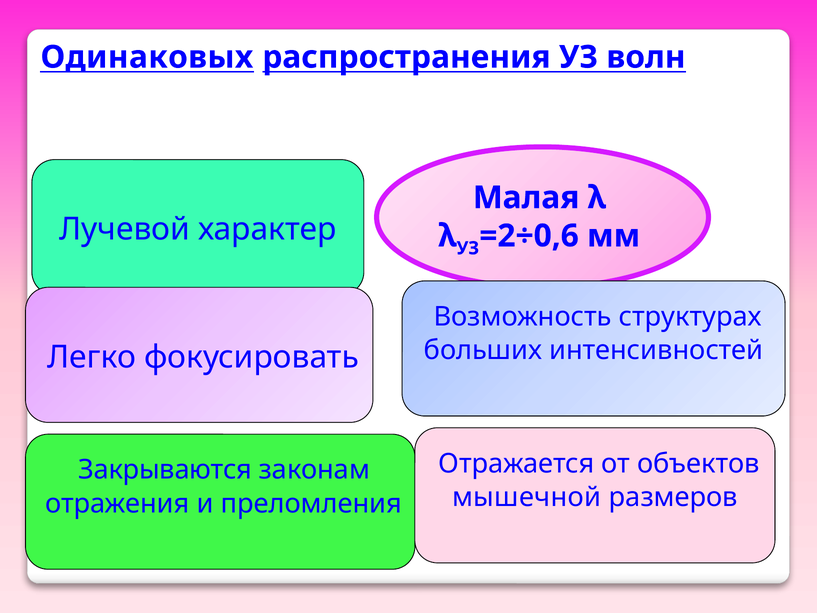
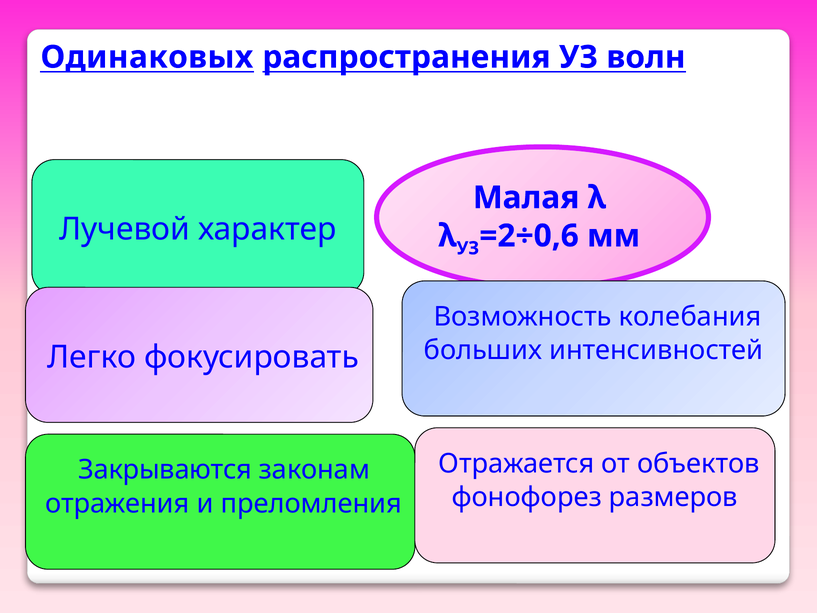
структурах: структурах -> колебания (690, 317)
мышечной: мышечной -> фонофорез (527, 497)
